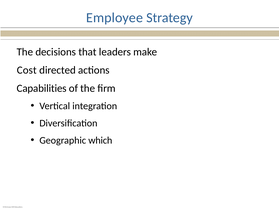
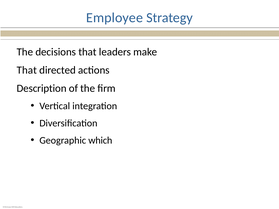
Cost: Cost -> That (27, 70)
Capabilities: Capabilities -> Description (42, 89)
